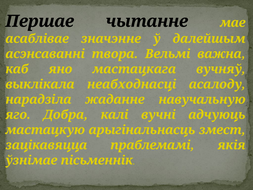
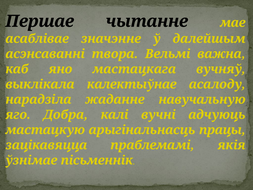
неабходнасці: неабходнасці -> калектыўнае (132, 84)
змест: змест -> працы (222, 130)
